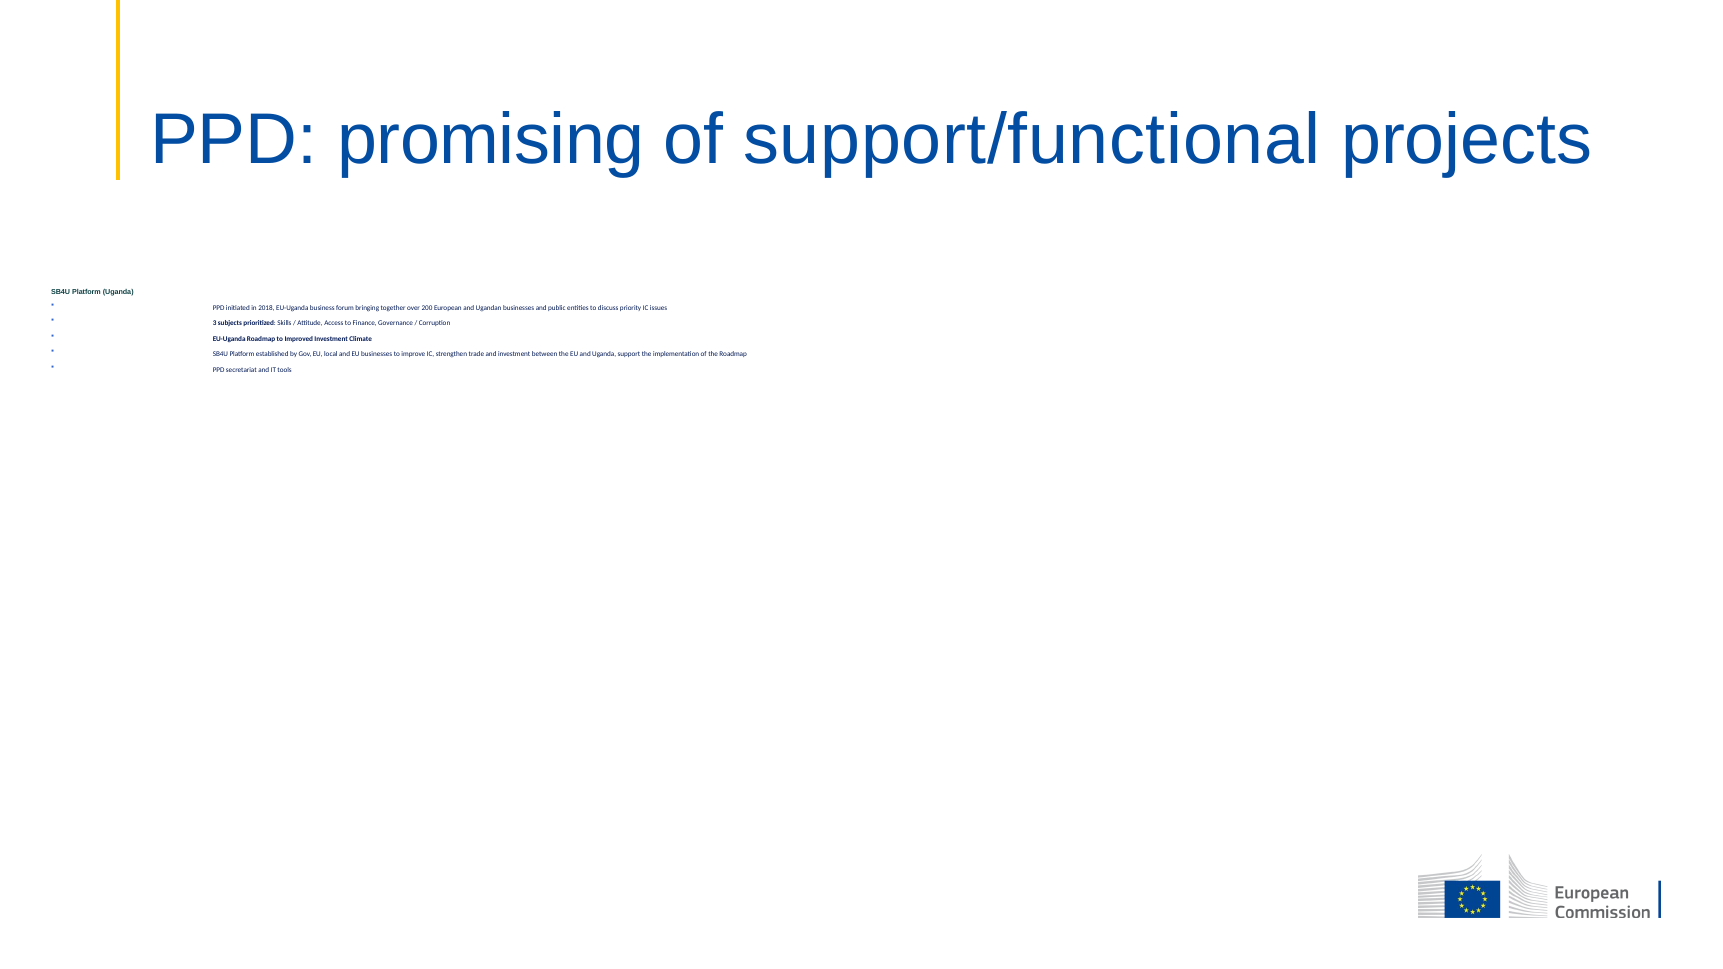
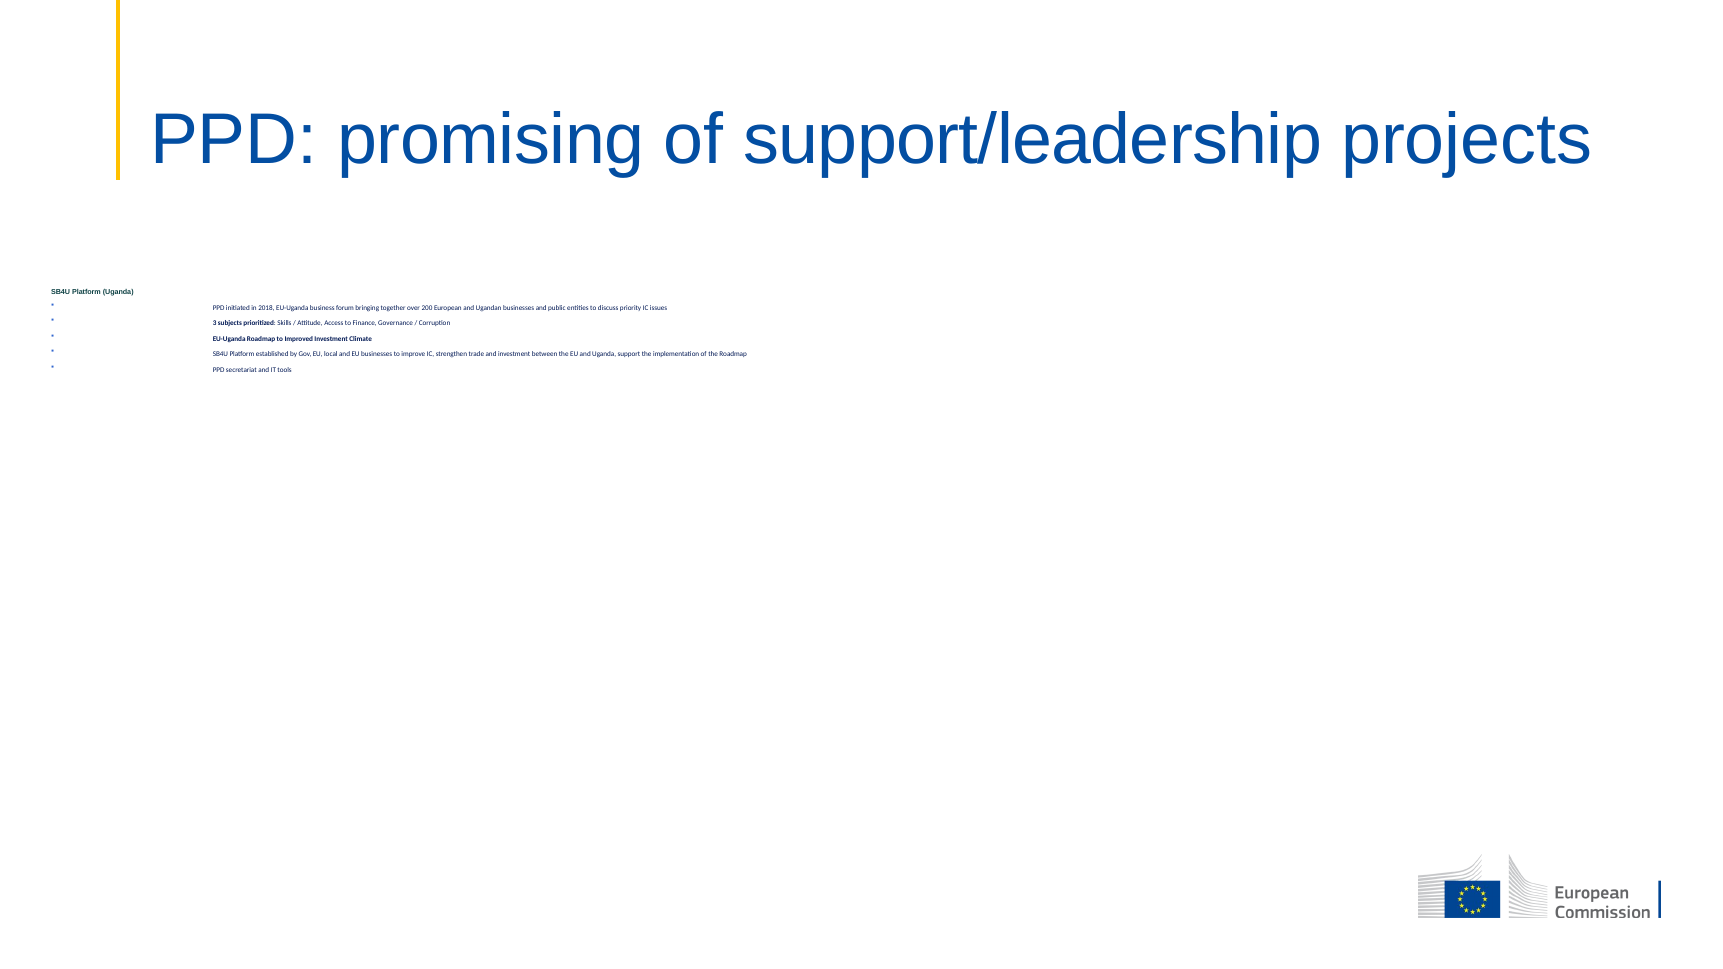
support/functional: support/functional -> support/leadership (1033, 140)
